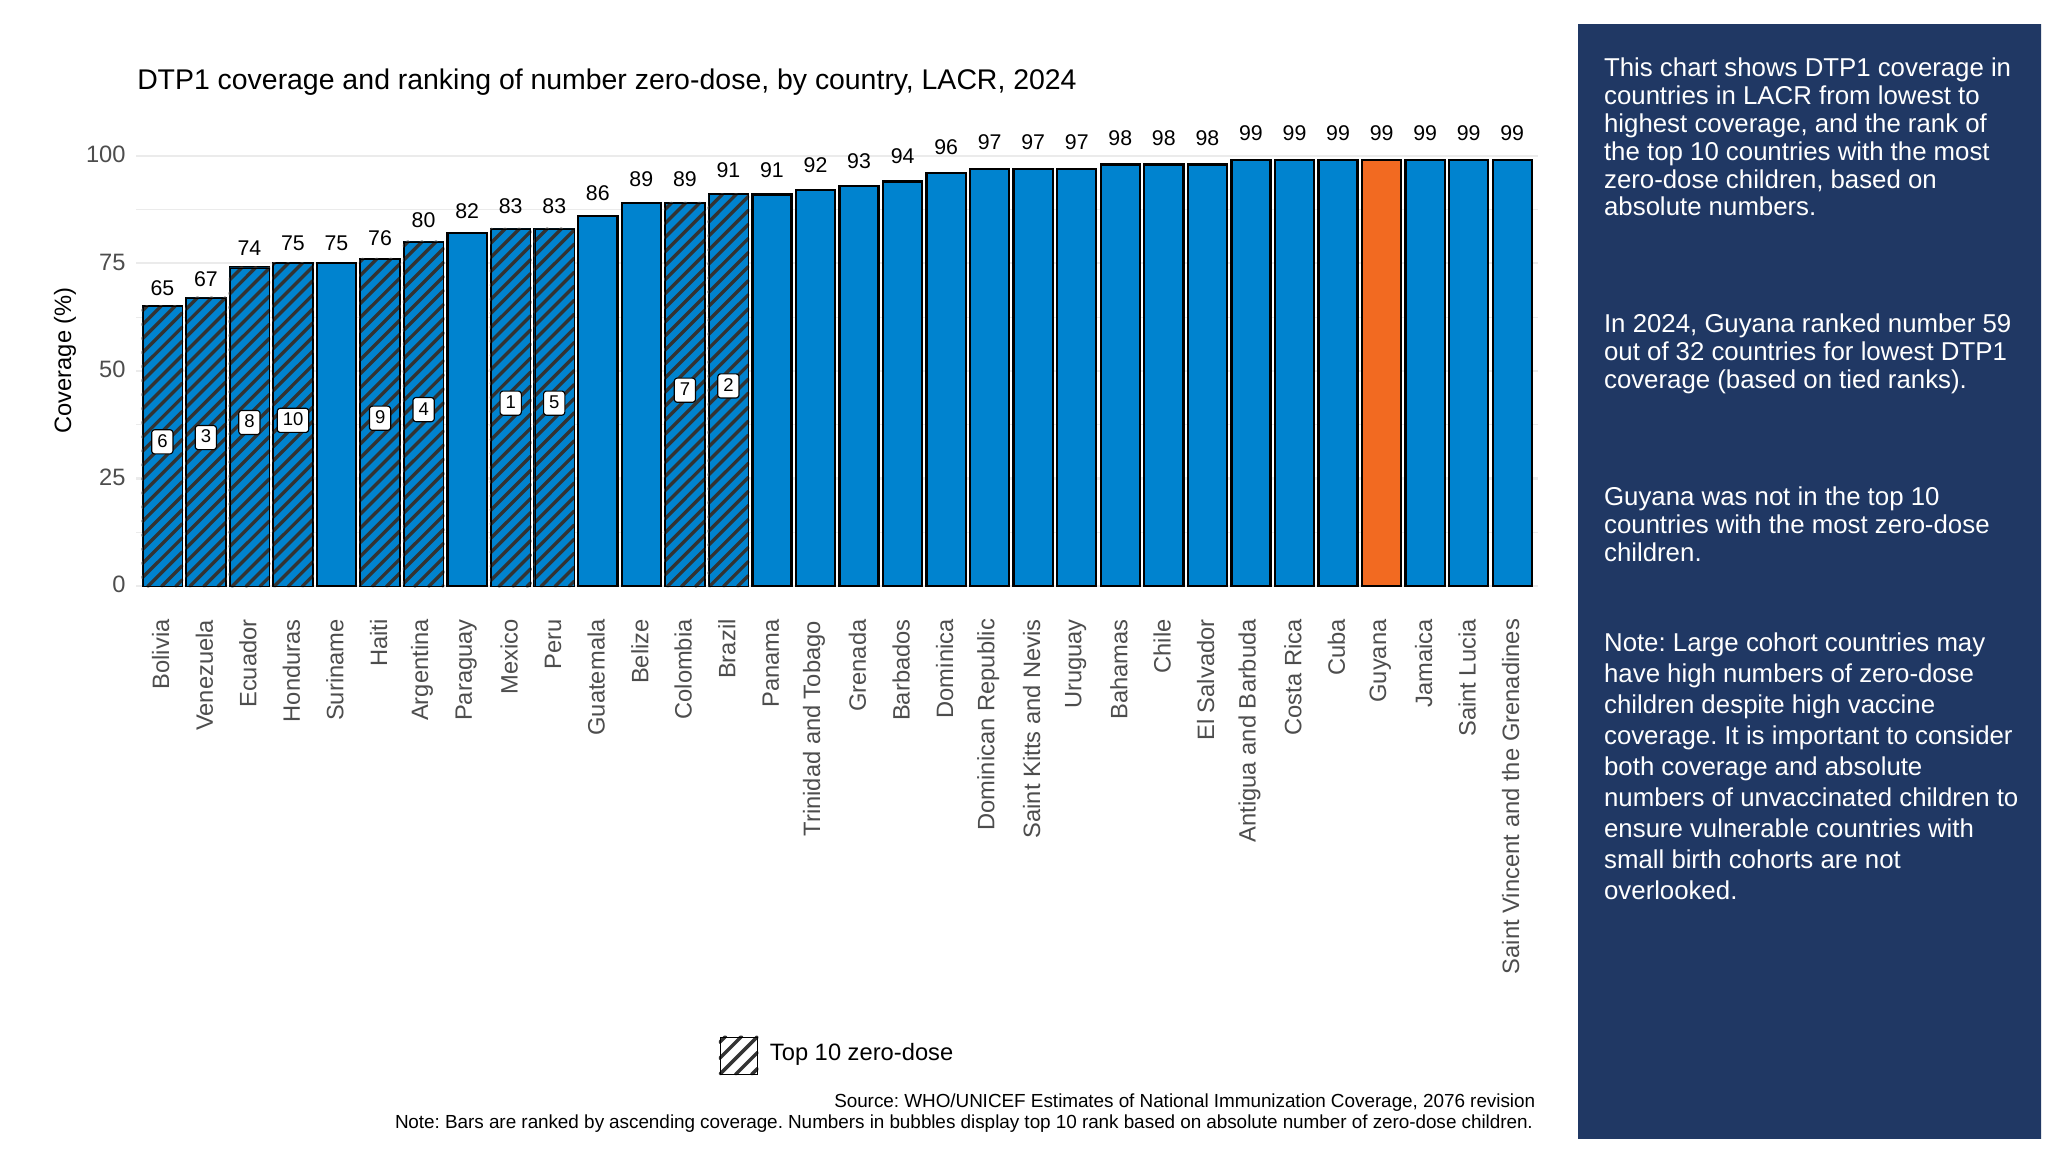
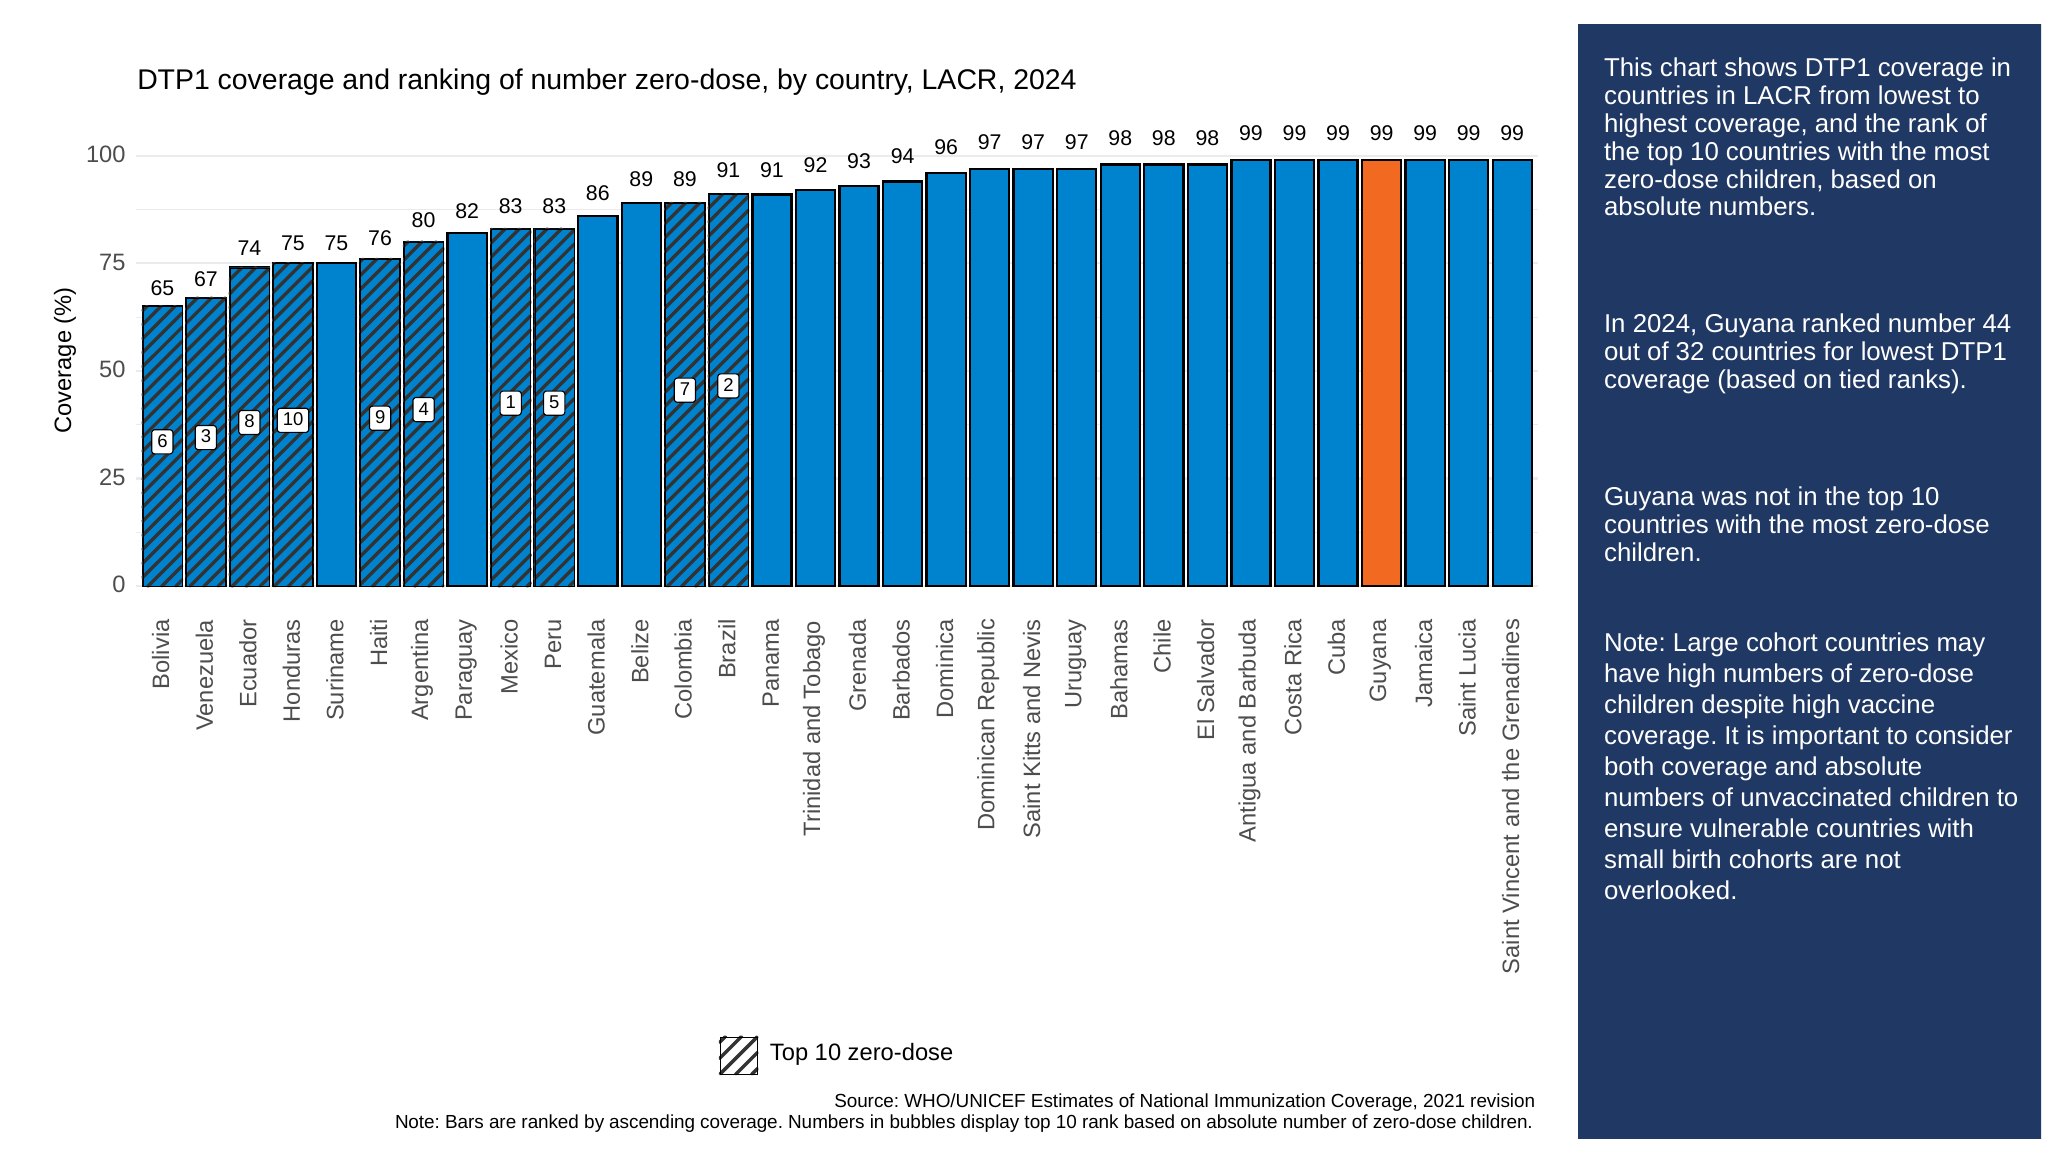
59: 59 -> 44 (1997, 324)
2076: 2076 -> 2021 (1444, 1101)
